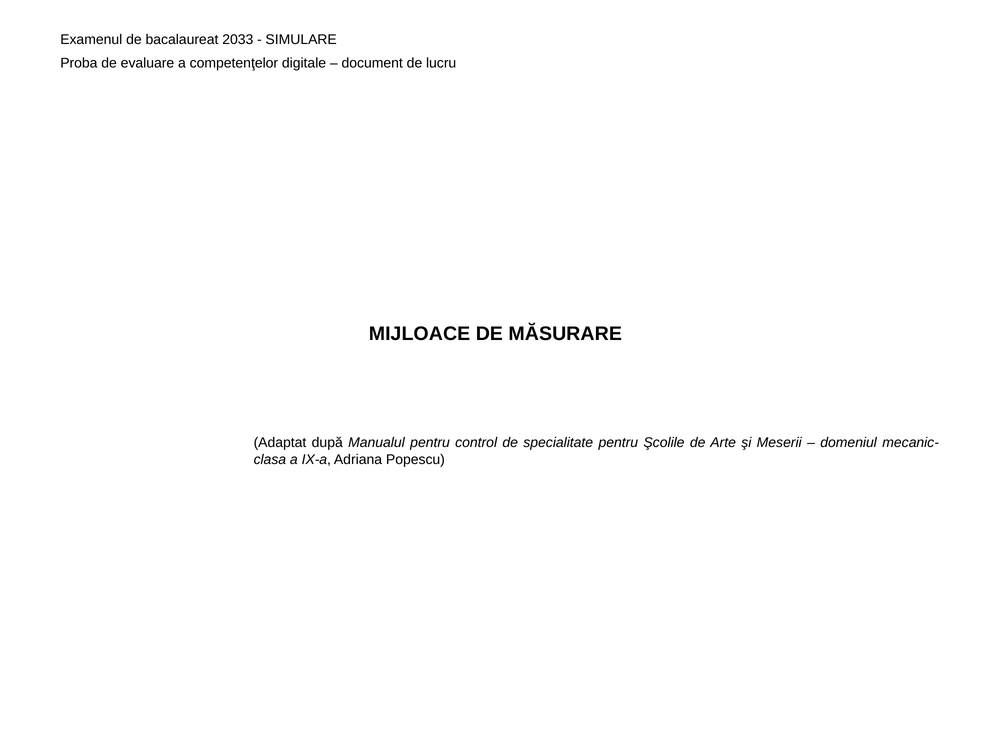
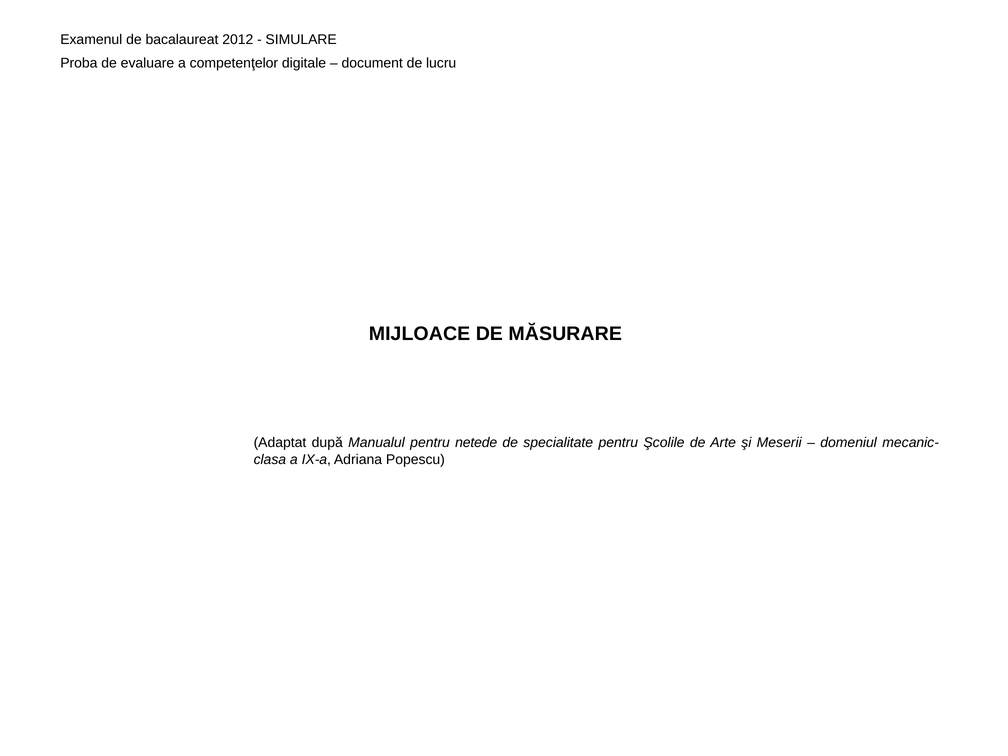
2033: 2033 -> 2012 (238, 40)
control: control -> netede (476, 443)
